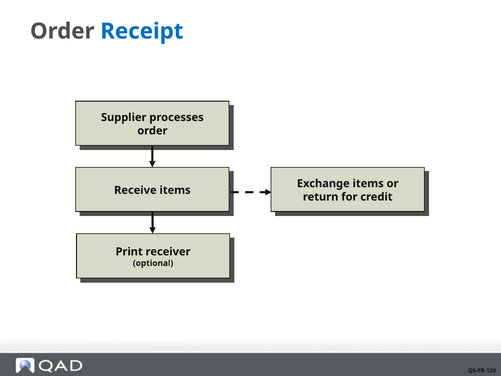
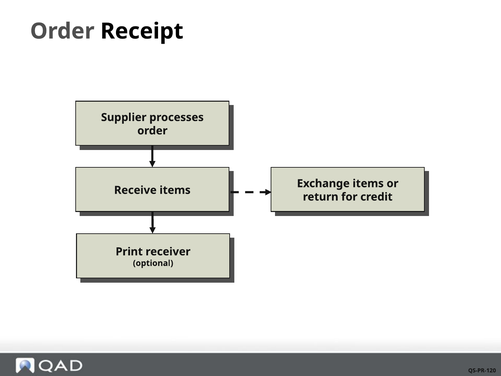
Receipt colour: blue -> black (142, 31)
